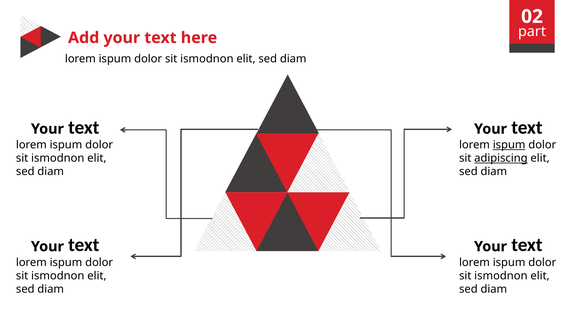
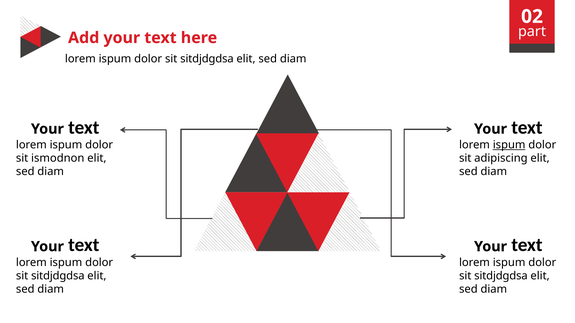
ismodnon: ismodnon -> sitdjdgdsa (207, 59)
adipiscing underline: present -> none (501, 158)
ismodnon: ismodnon -> sitdjdgdsa (58, 276)
ismodnon: ismodnon -> sitdjdgdsa (501, 276)
